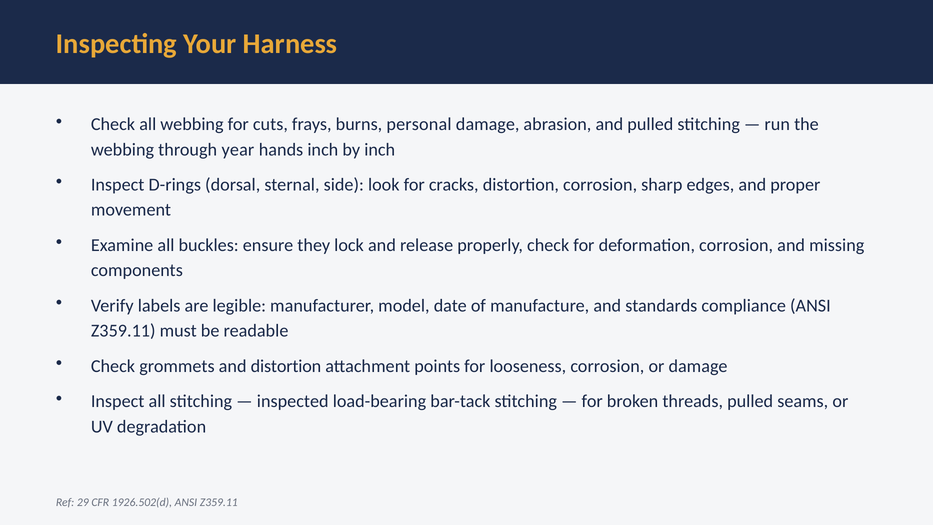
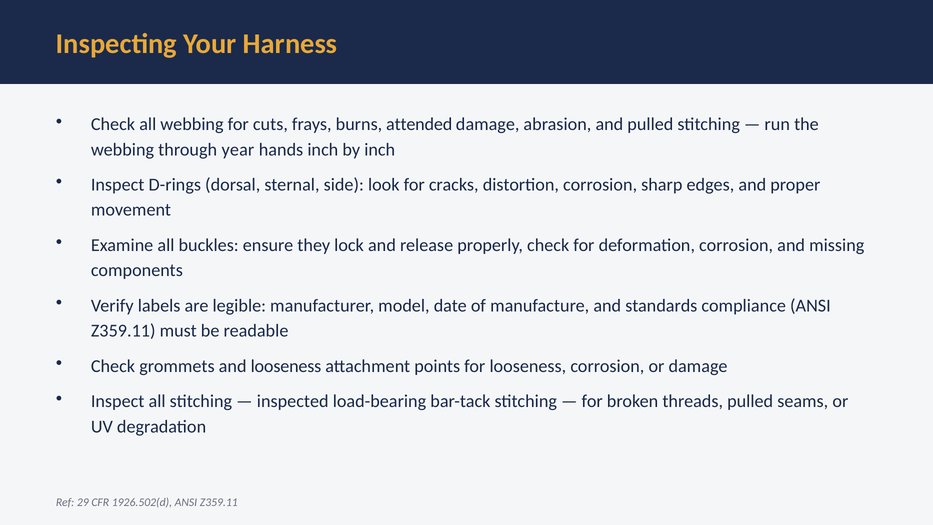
personal: personal -> attended (419, 124)
and distortion: distortion -> looseness (286, 366)
